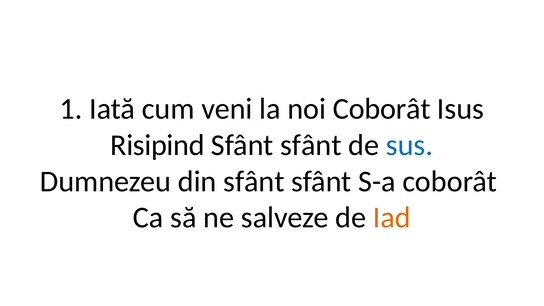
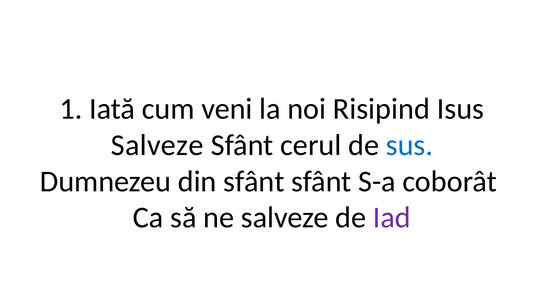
noi Coborât: Coborât -> Risipind (382, 109)
Risipind: Risipind -> Salveze (157, 145)
sfânt: sfânt -> cerul (311, 145)
Iad colour: orange -> purple (392, 218)
